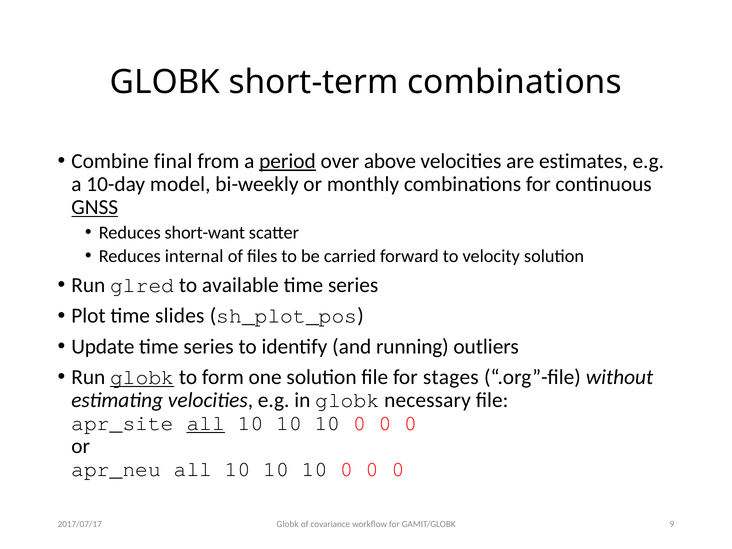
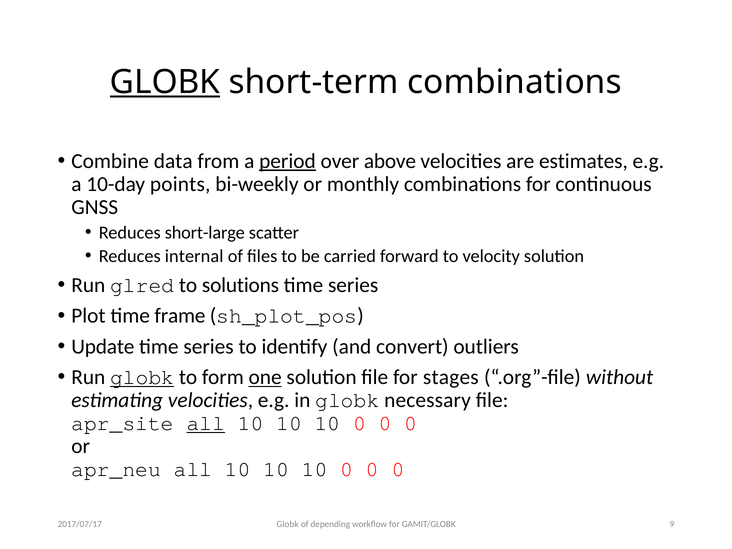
GLOBK underline: none -> present (165, 82)
final: final -> data (173, 161)
model: model -> points (180, 184)
GNSS underline: present -> none (95, 207)
short-want: short-want -> short-large (205, 233)
available: available -> solutions (241, 285)
slides: slides -> frame (180, 316)
running: running -> convert (412, 347)
one underline: none -> present (265, 377)
covariance: covariance -> depending (330, 524)
